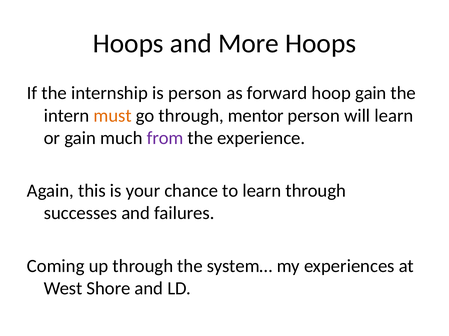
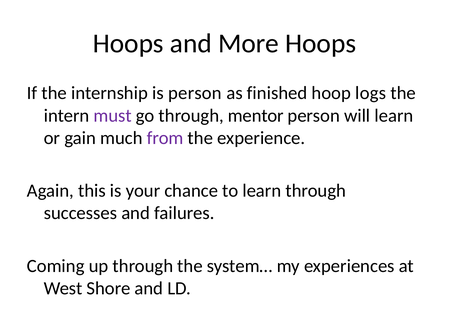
forward: forward -> finished (277, 93)
hoop gain: gain -> logs (371, 93)
must colour: orange -> purple (113, 116)
